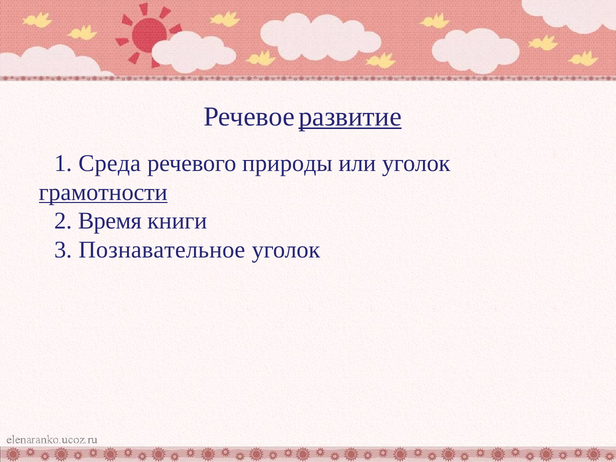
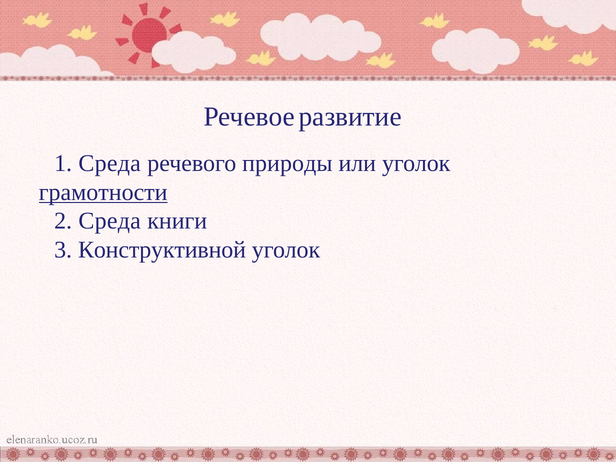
развитие underline: present -> none (350, 117)
2 Время: Время -> Среда (110, 221)
Познавательное: Познавательное -> Конструктивной (162, 250)
